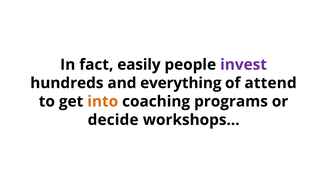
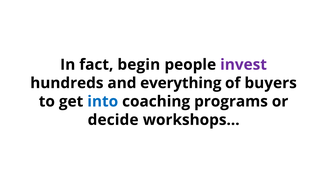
easily: easily -> begin (139, 65)
attend: attend -> buyers (271, 83)
into colour: orange -> blue (103, 101)
